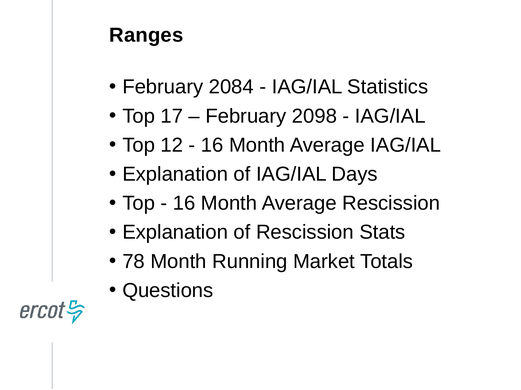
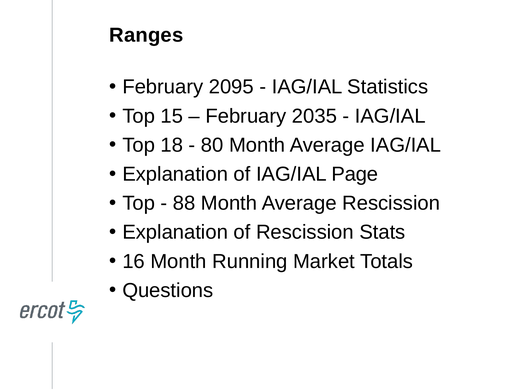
2084: 2084 -> 2095 (231, 87)
17: 17 -> 15 (172, 116)
2098: 2098 -> 2035 (314, 116)
12: 12 -> 18 (172, 145)
16: 16 -> 80 (212, 145)
Days: Days -> Page (355, 174)
16: 16 -> 88 (184, 204)
78: 78 -> 16 (134, 262)
